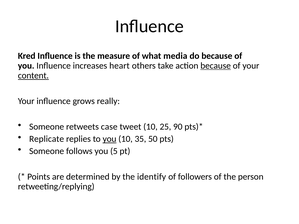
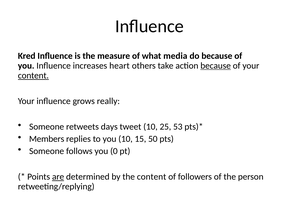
case: case -> days (109, 127)
90: 90 -> 53 (178, 127)
Replicate: Replicate -> Members (47, 139)
you underline: present -> none (110, 139)
35: 35 -> 15 (140, 139)
5: 5 -> 0 (114, 151)
are underline: none -> present (58, 177)
the identify: identify -> content (152, 177)
